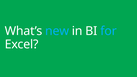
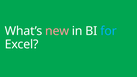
new colour: light blue -> pink (57, 31)
